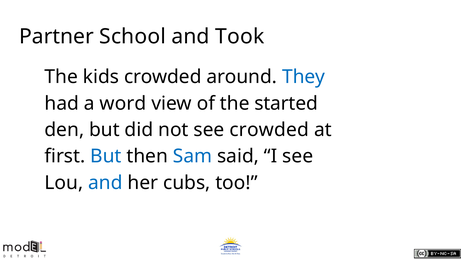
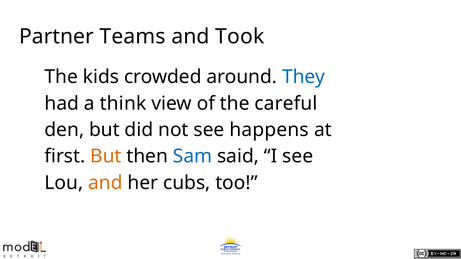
School: School -> Teams (133, 37)
word: word -> think (123, 104)
started: started -> careful (286, 104)
see crowded: crowded -> happens (269, 130)
But colour: blue -> orange (106, 157)
and colour: blue -> orange (105, 183)
